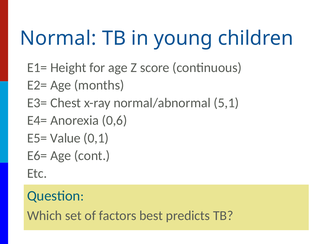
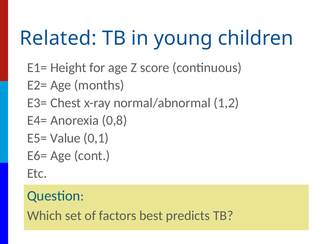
Normal: Normal -> Related (58, 38)
5,1: 5,1 -> 1,2 (226, 103)
0,6: 0,6 -> 0,8 (115, 120)
